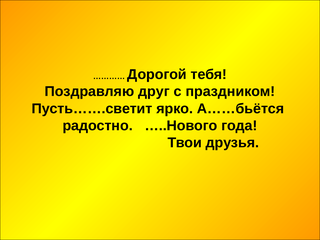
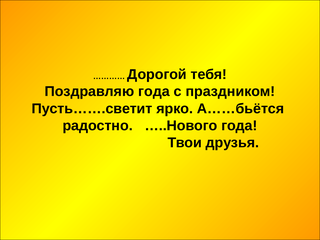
Поздравляю друг: друг -> года (154, 92)
